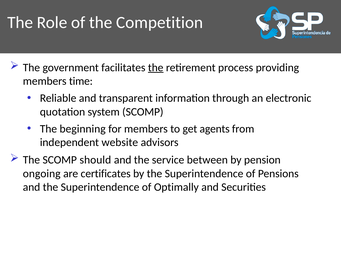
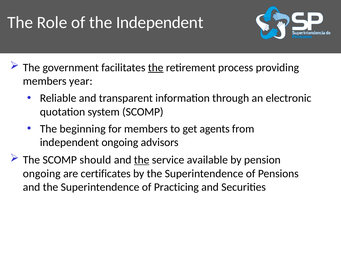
the Competition: Competition -> Independent (160, 22)
time: time -> year (81, 81)
independent website: website -> ongoing (120, 142)
the underline: none -> present (142, 160)
between: between -> available (207, 160)
Optimally: Optimally -> Practicing (176, 187)
